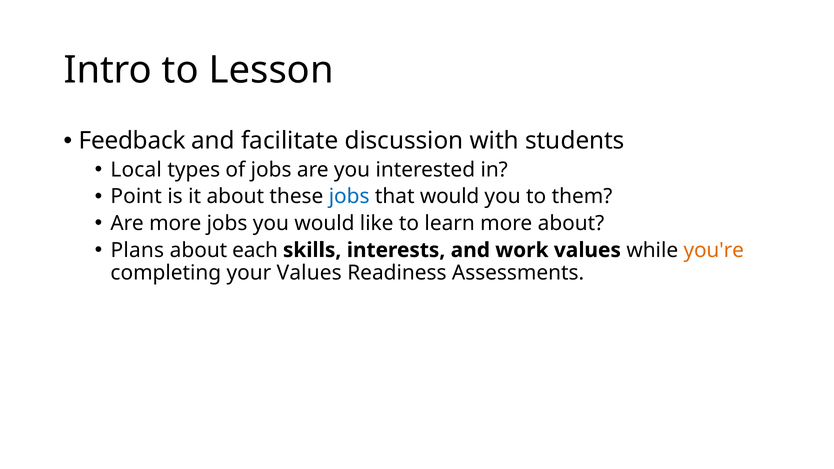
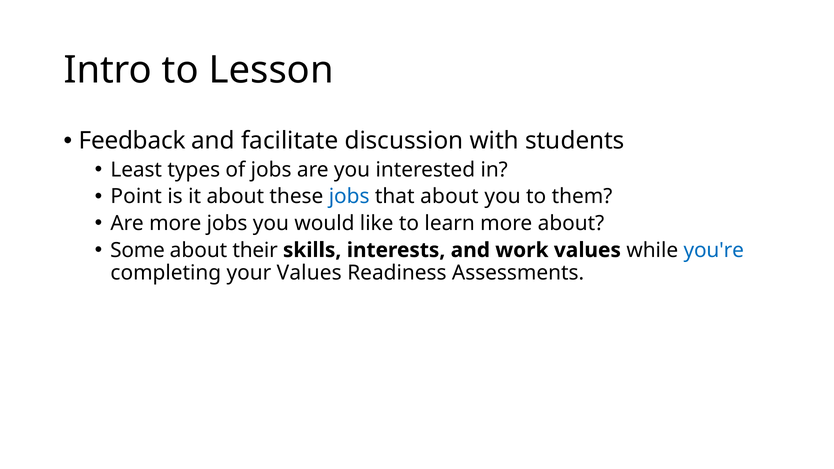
Local: Local -> Least (136, 170)
that would: would -> about (449, 197)
Plans: Plans -> Some (138, 250)
each: each -> their (255, 250)
you're colour: orange -> blue (714, 250)
